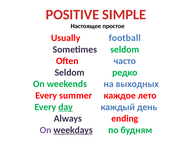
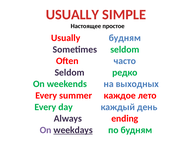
POSITIVE: POSITIVE -> USUALLY (72, 15)
Usually football: football -> будням (125, 38)
day underline: present -> none (66, 107)
